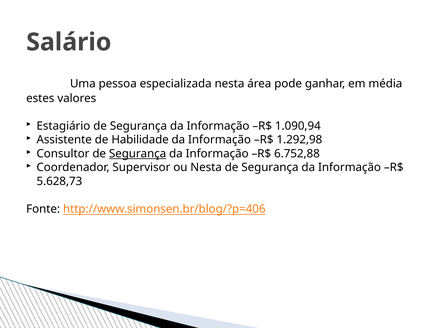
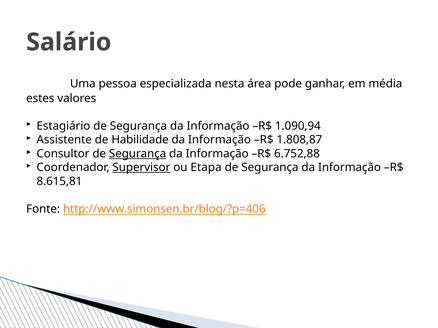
1.292,98: 1.292,98 -> 1.808,87 (299, 140)
Supervisor underline: none -> present (141, 168)
ou Nesta: Nesta -> Etapa (206, 168)
5.628,73: 5.628,73 -> 8.615,81 (59, 182)
